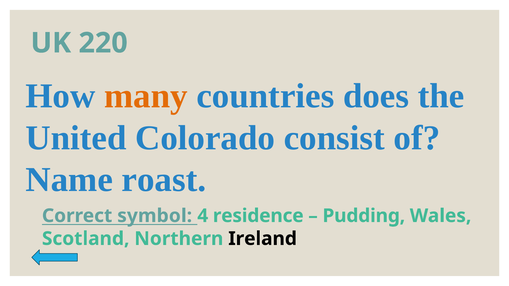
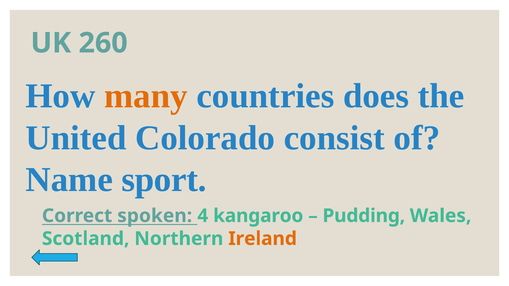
220: 220 -> 260 (103, 43)
roast: roast -> sport (164, 180)
symbol: symbol -> spoken (155, 216)
residence: residence -> kangaroo (258, 216)
Ireland colour: black -> orange (263, 239)
